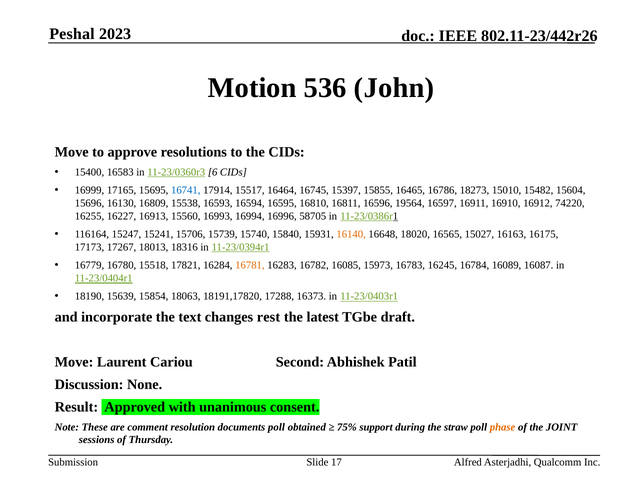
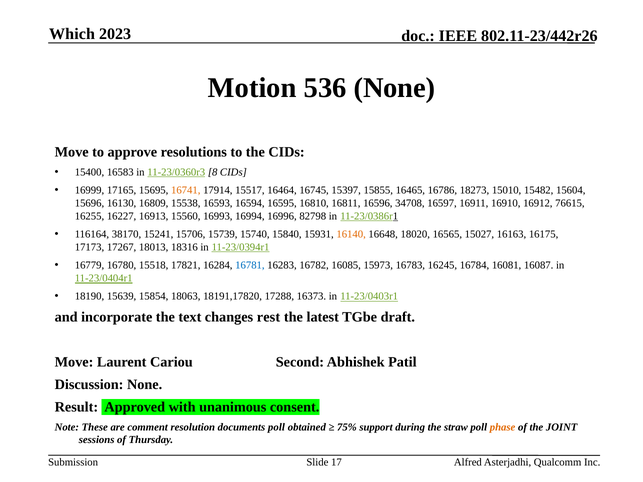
Peshal: Peshal -> Which (72, 34)
536 John: John -> None (394, 88)
6: 6 -> 8 (213, 172)
16741 colour: blue -> orange (186, 190)
19564: 19564 -> 34708 (410, 203)
74220: 74220 -> 76615 (570, 203)
58705: 58705 -> 82798 (313, 216)
15247: 15247 -> 38170 (127, 234)
16781 colour: orange -> blue (250, 265)
16089: 16089 -> 16081 (507, 265)
